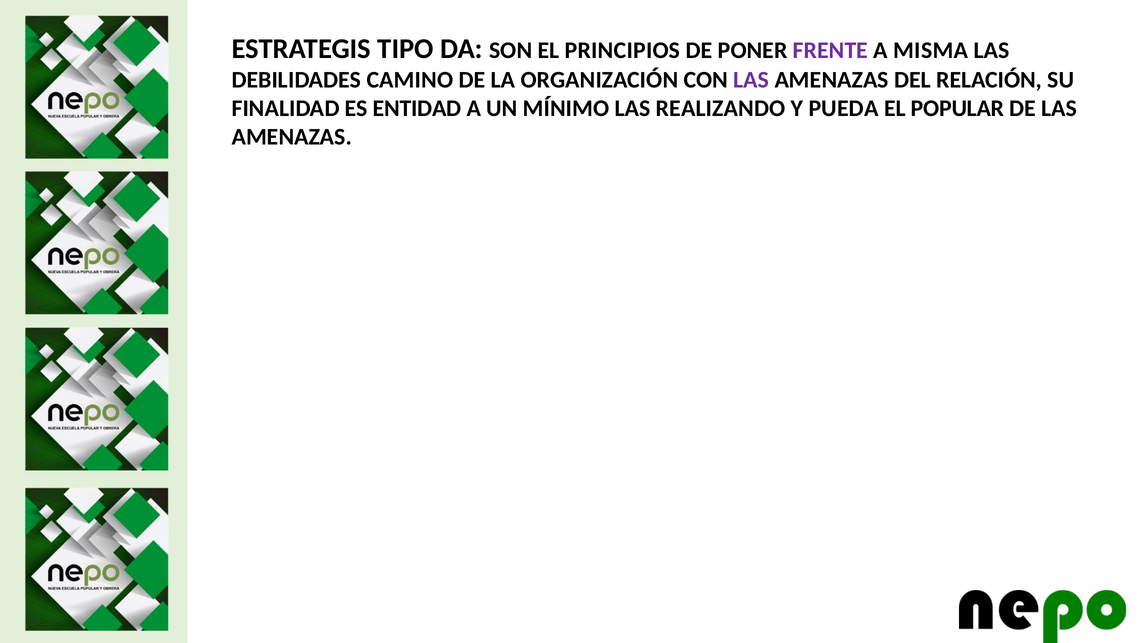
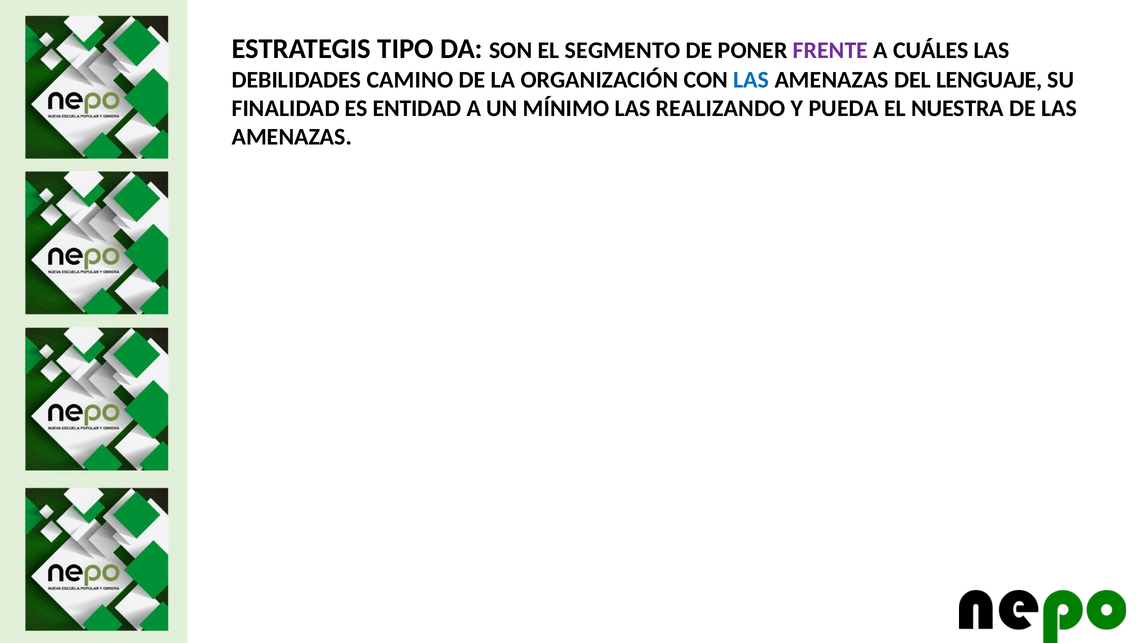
PRINCIPIOS: PRINCIPIOS -> SEGMENTO (622, 50)
MISMA: MISMA -> CUÁLES (931, 50)
LAS colour: purple -> blue (751, 80)
RELACIÓN: RELACIÓN -> LENGUAJE (989, 80)
POPULAR: POPULAR -> NUESTRA (957, 109)
